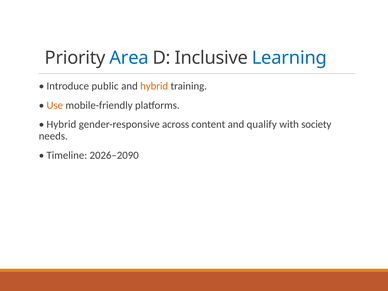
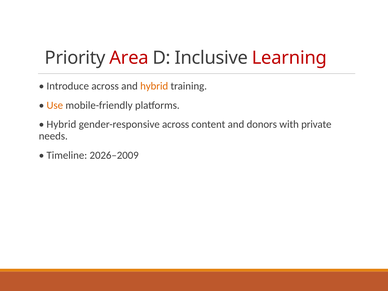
Area colour: blue -> red (129, 58)
Learning colour: blue -> red (289, 58)
Introduce public: public -> across (105, 86)
qualify: qualify -> donors (262, 124)
society: society -> private (316, 124)
2026–2090: 2026–2090 -> 2026–2009 (114, 155)
